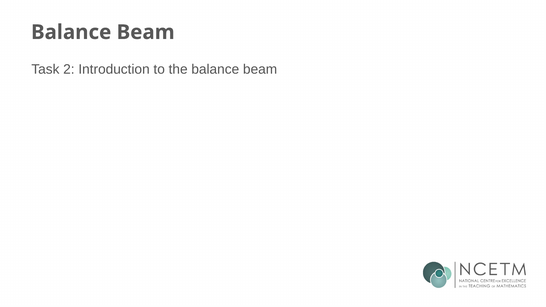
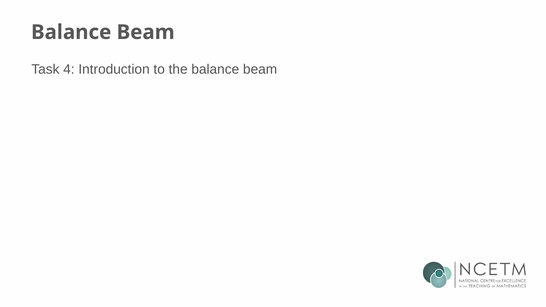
2: 2 -> 4 (69, 69)
